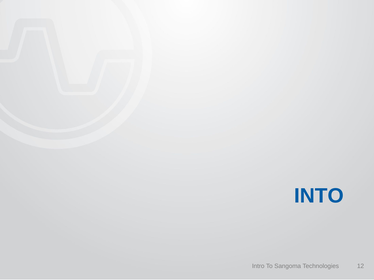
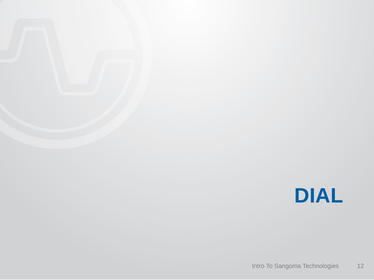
INTO: INTO -> DIAL (319, 196)
